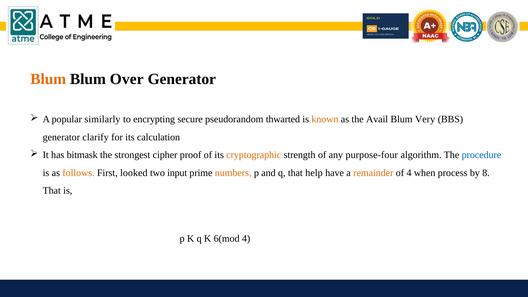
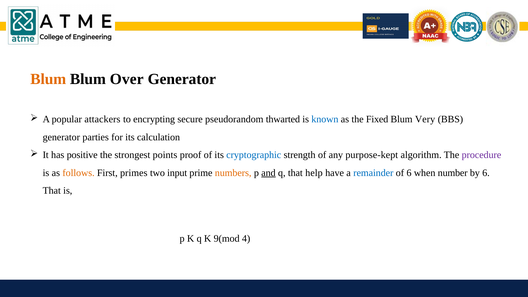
similarly: similarly -> attackers (102, 119)
known colour: orange -> blue (325, 119)
Avail: Avail -> Fixed (377, 119)
clarify: clarify -> parties (96, 137)
bitmask: bitmask -> positive (82, 155)
cipher: cipher -> points (165, 155)
cryptographic colour: orange -> blue (254, 155)
purpose-four: purpose-four -> purpose-kept (372, 155)
procedure colour: blue -> purple (481, 155)
looked: looked -> primes (134, 173)
and underline: none -> present (268, 173)
remainder colour: orange -> blue (373, 173)
of 4: 4 -> 6 (409, 173)
process: process -> number (453, 173)
by 8: 8 -> 6 (486, 173)
6(mod: 6(mod -> 9(mod (227, 239)
